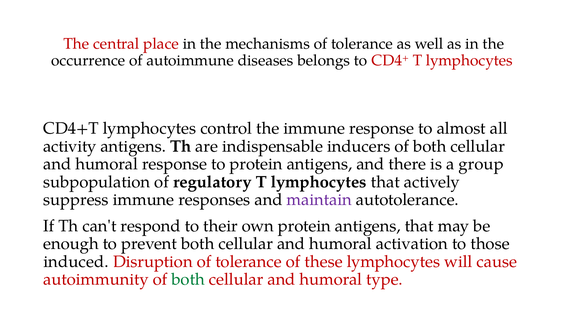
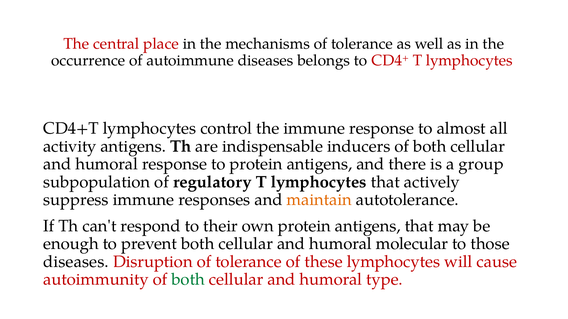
maintain colour: purple -> orange (319, 200)
activation: activation -> molecular (412, 244)
induced: induced -> diseases (76, 262)
